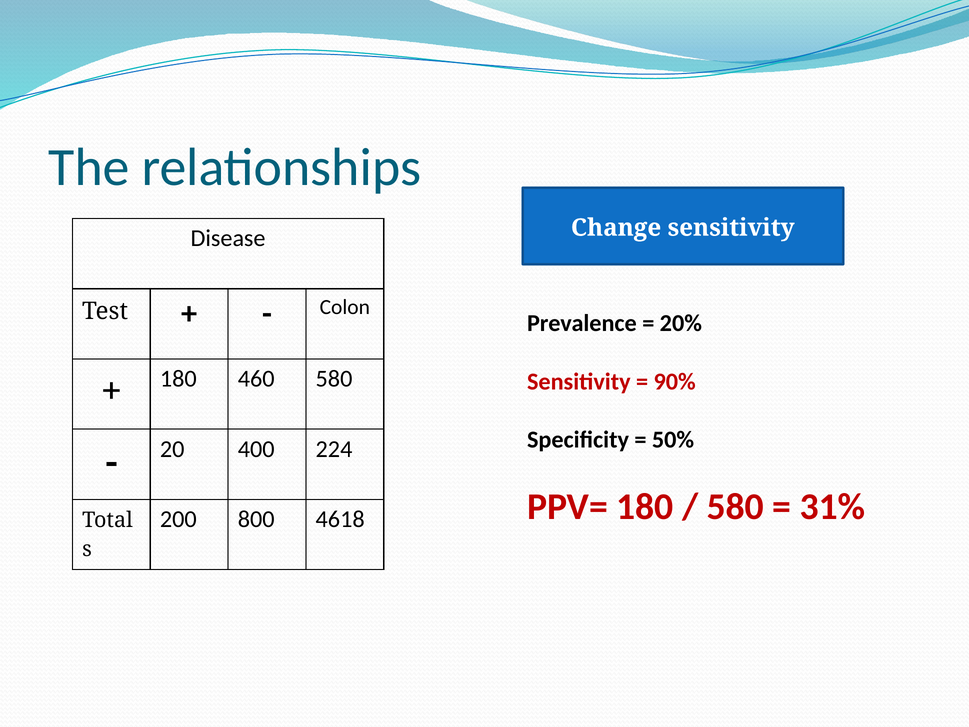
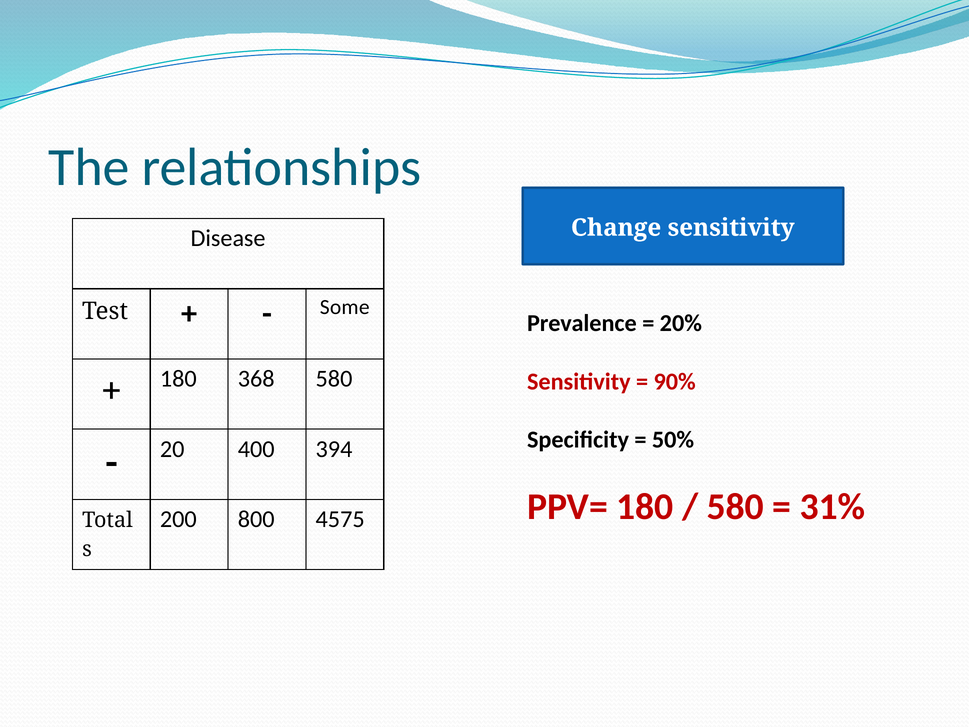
Colon: Colon -> Some (345, 307)
460: 460 -> 368 (256, 379)
224: 224 -> 394 (334, 449)
4618: 4618 -> 4575 (340, 519)
